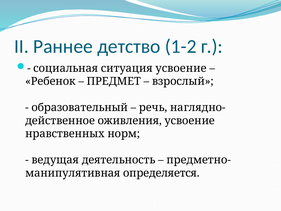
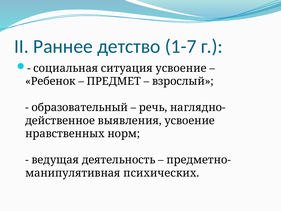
1-2: 1-2 -> 1-7 (181, 46)
оживления: оживления -> выявления (130, 121)
определяется: определяется -> психических (161, 173)
